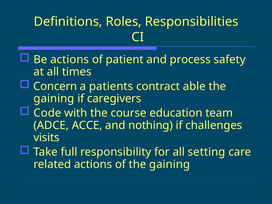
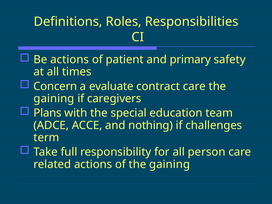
process: process -> primary (190, 60)
patients: patients -> evaluate (111, 86)
contract able: able -> care (194, 86)
Code: Code -> Plans (48, 113)
course: course -> special (129, 113)
visits: visits -> term (46, 138)
setting: setting -> person (207, 152)
